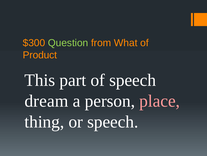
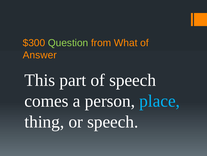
Product: Product -> Answer (40, 55)
dream: dream -> comes (46, 101)
place colour: pink -> light blue (160, 101)
